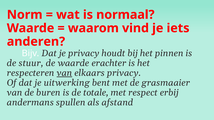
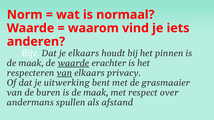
je privacy: privacy -> elkaars (84, 53)
stuur: stuur -> maak (31, 63)
waarde underline: none -> present (73, 63)
buren is de totale: totale -> maak (96, 93)
erbij: erbij -> over (169, 93)
